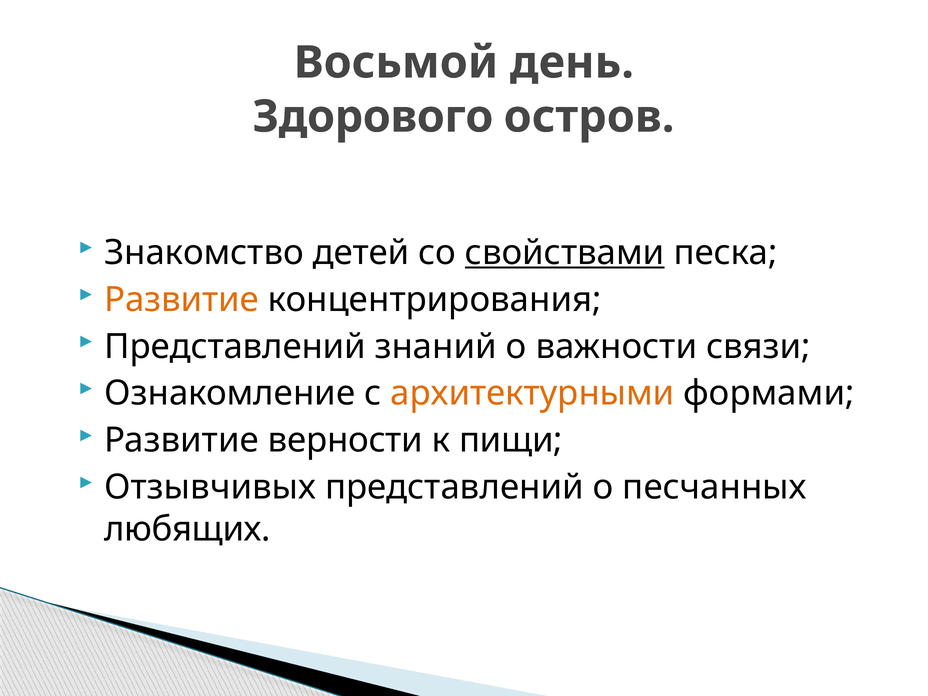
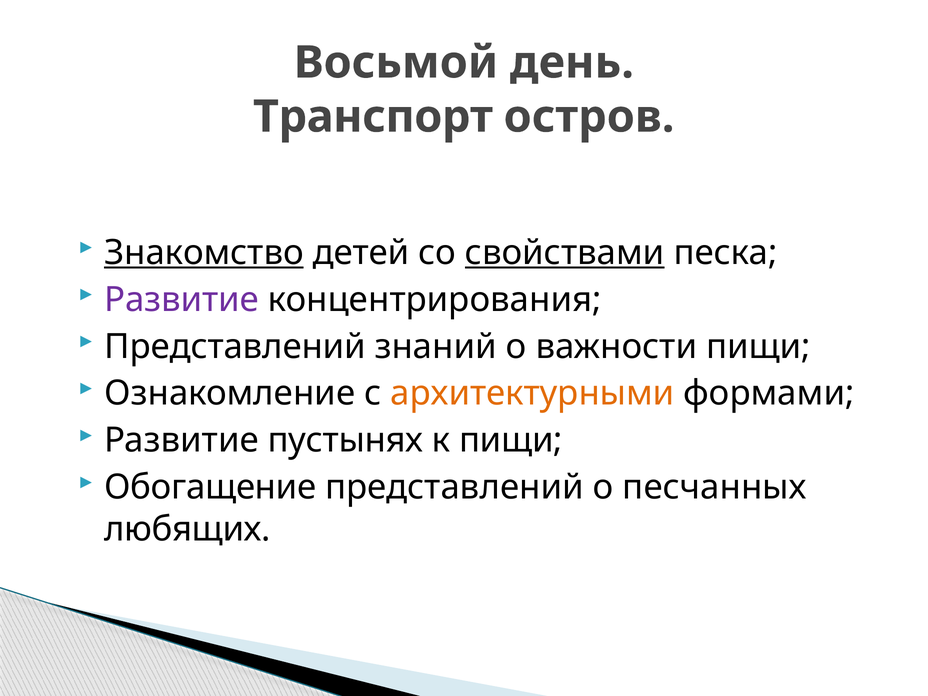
Здорового: Здорового -> Транспорт (373, 117)
Знакомство underline: none -> present (204, 253)
Развитие colour: orange -> purple (182, 300)
важности связи: связи -> пищи (758, 347)
верности: верности -> пустынях (345, 440)
Отзывчивых: Отзывчивых -> Обогащение (210, 487)
